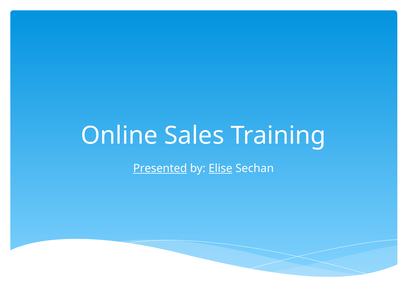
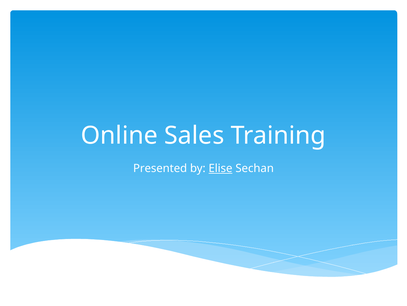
Presented underline: present -> none (160, 168)
